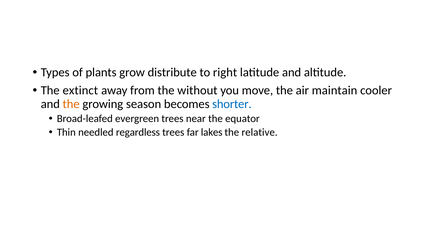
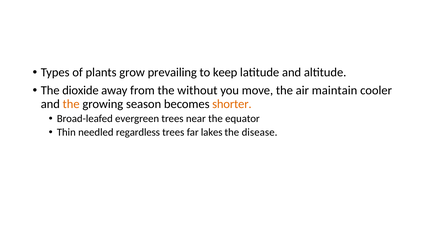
distribute: distribute -> prevailing (172, 73)
right: right -> keep (225, 73)
extinct: extinct -> dioxide (80, 91)
shorter colour: blue -> orange (232, 104)
relative: relative -> disease (260, 133)
